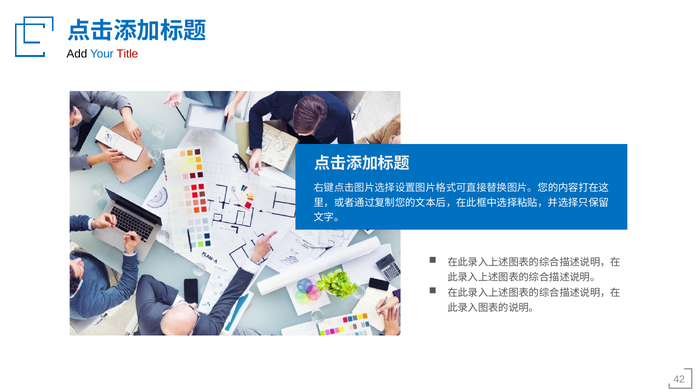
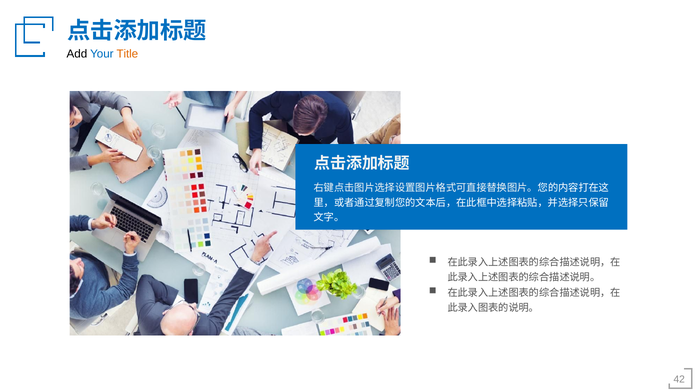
Title colour: red -> orange (127, 54)
